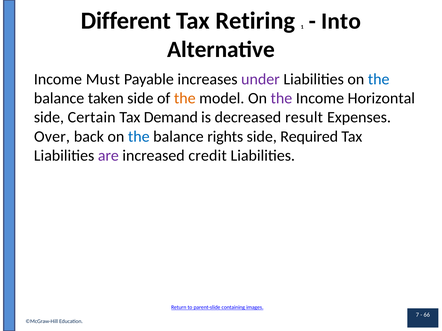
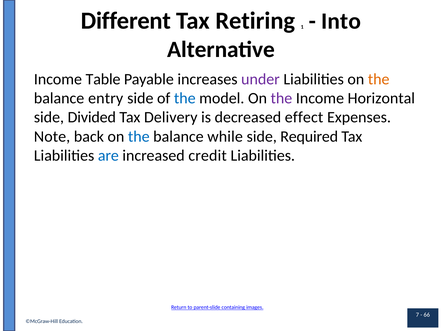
Must: Must -> Table (103, 79)
the colour: blue -> orange (379, 79)
taken: taken -> entry (106, 98)
the colour: orange -> blue (185, 98)
Certain: Certain -> Divided (92, 117)
Demand: Demand -> Delivery (171, 117)
result: result -> effect (304, 117)
Over: Over -> Note (52, 137)
rights: rights -> while (225, 137)
are colour: purple -> blue (108, 156)
